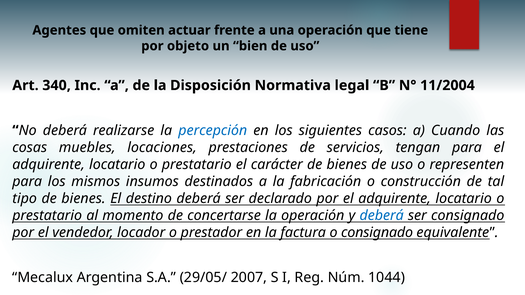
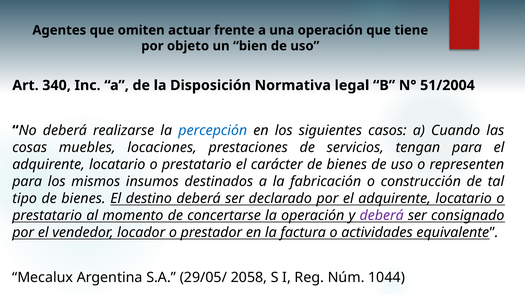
11/2004: 11/2004 -> 51/2004 (447, 85)
deberá colour: blue -> purple (382, 216)
o consignado: consignado -> actividades (377, 233)
2007: 2007 -> 2058 (249, 278)
